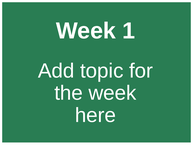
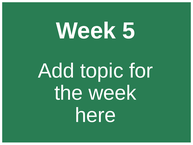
1: 1 -> 5 (129, 31)
